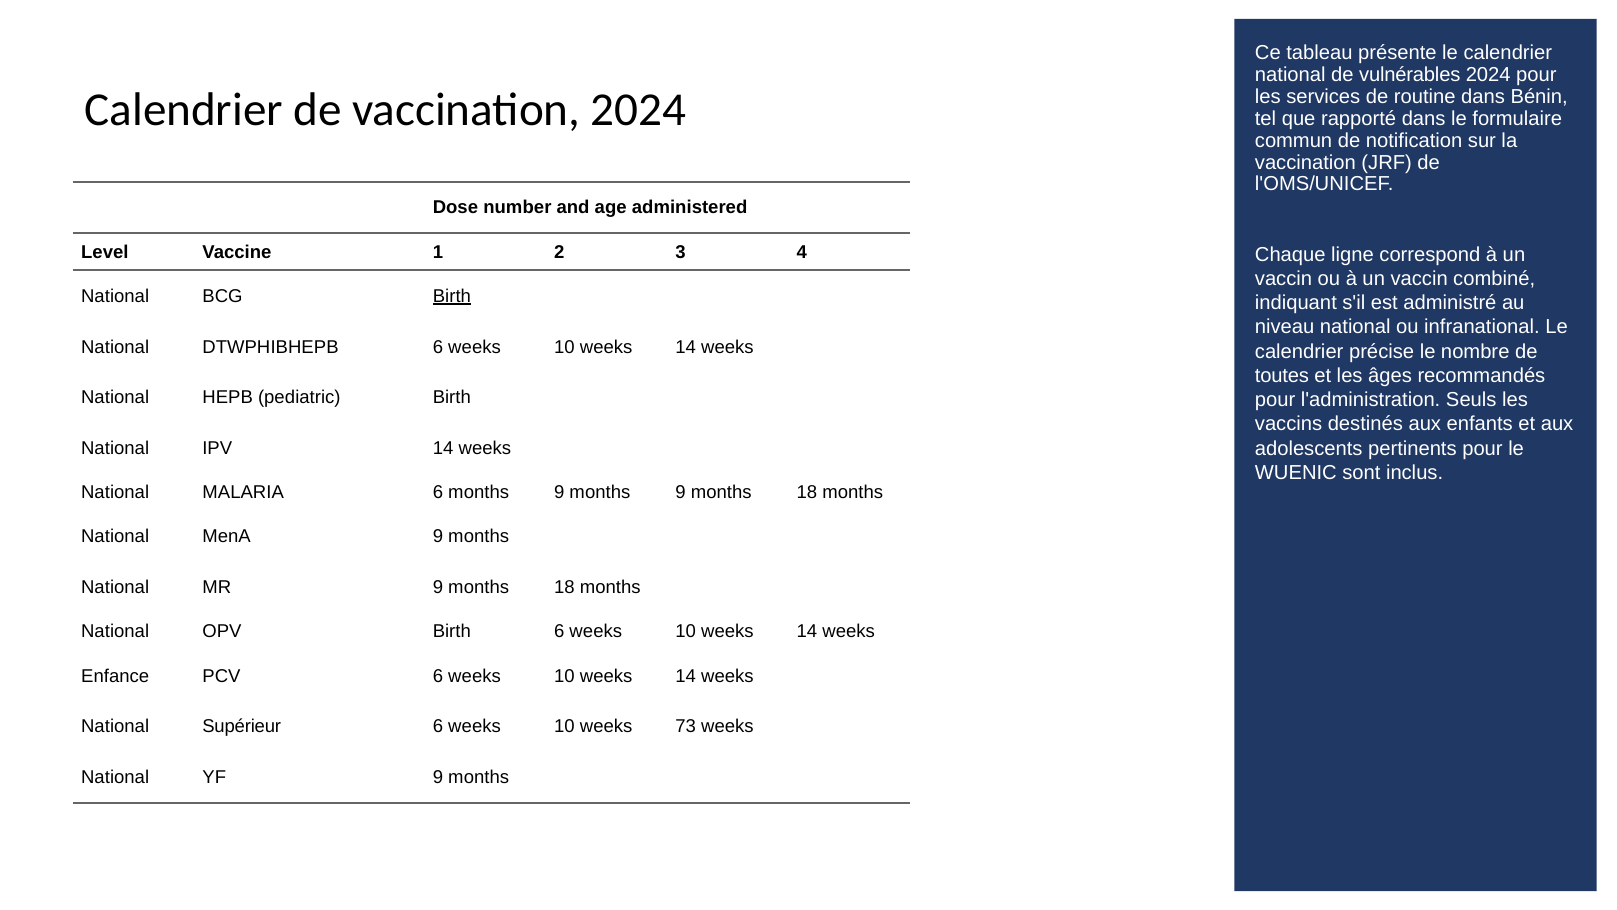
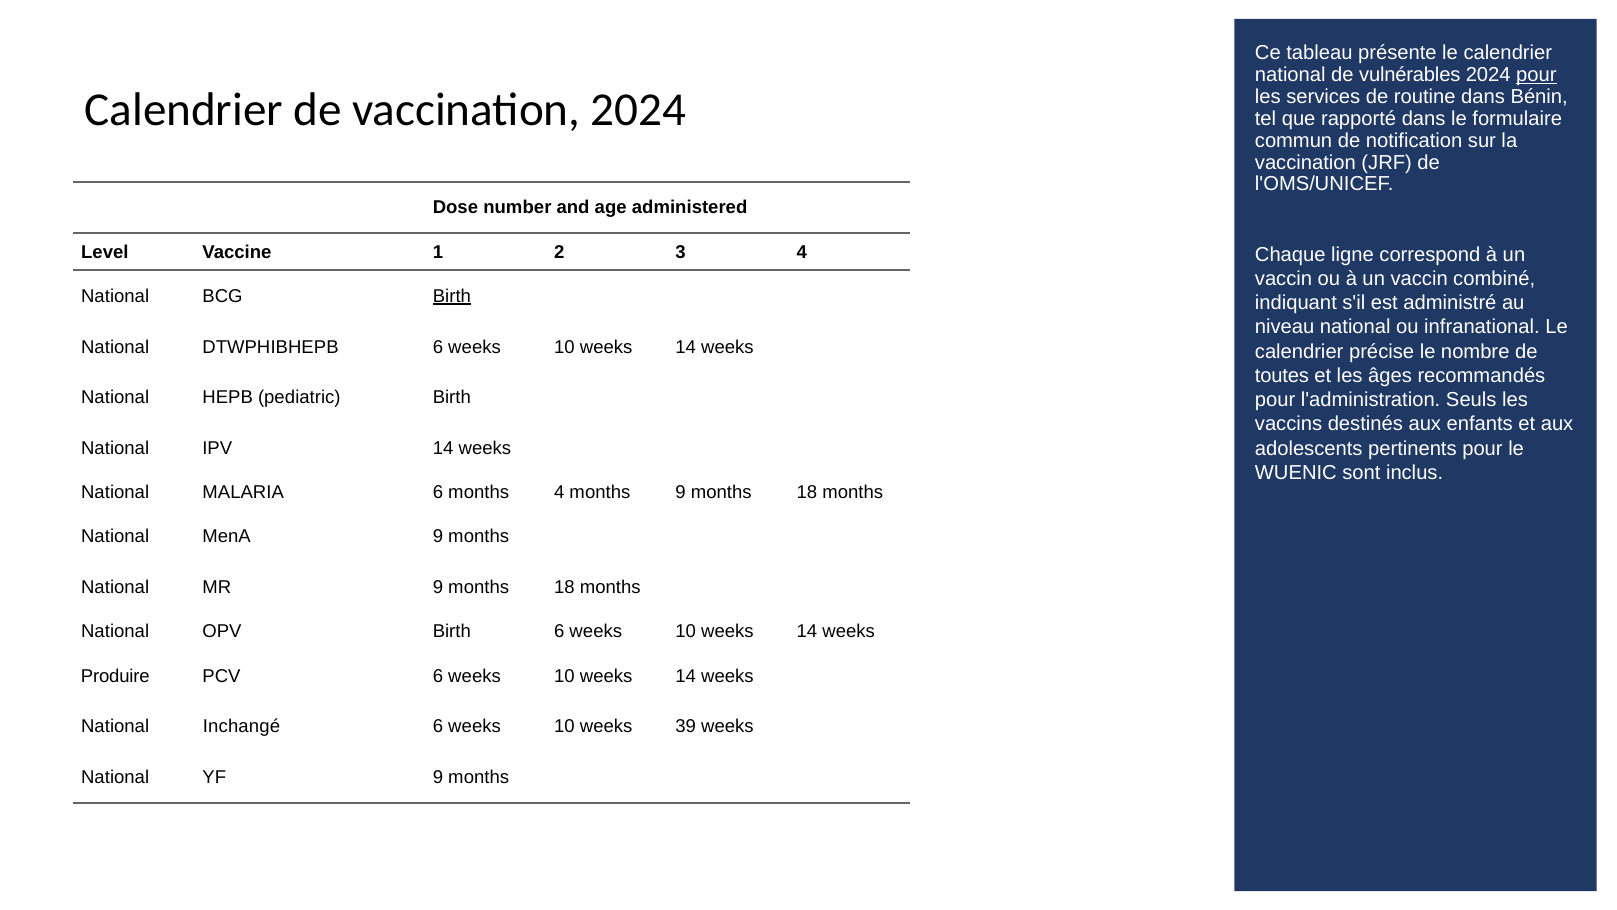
pour underline: none -> present (1536, 75)
6 months 9: 9 -> 4 (559, 492)
Enfance: Enfance -> Produire (115, 676)
Supérieur: Supérieur -> Inchangé (242, 726)
73: 73 -> 39 (686, 726)
